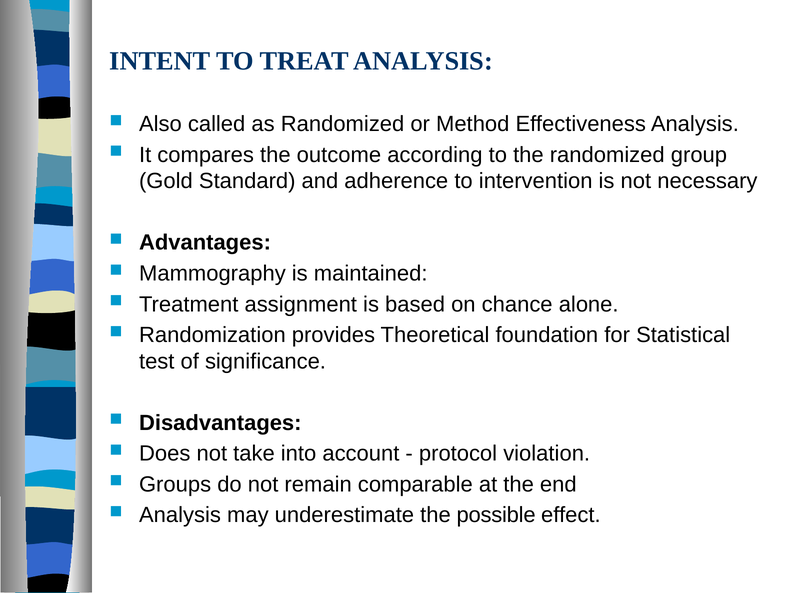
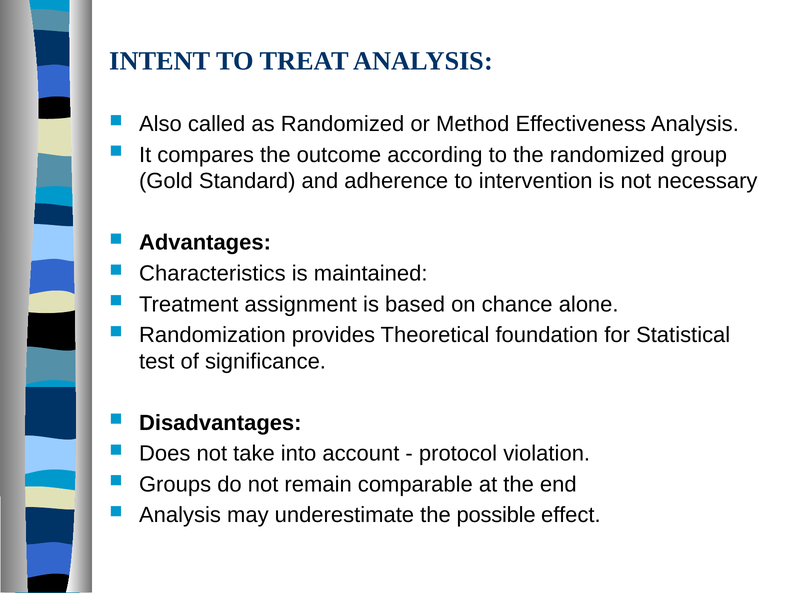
Mammography: Mammography -> Characteristics (212, 274)
